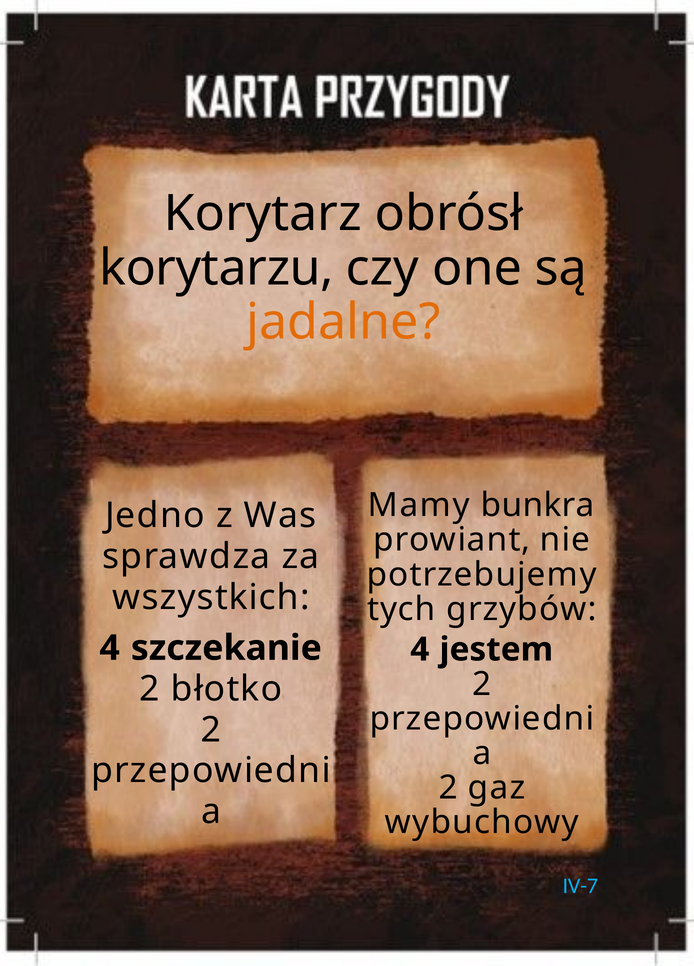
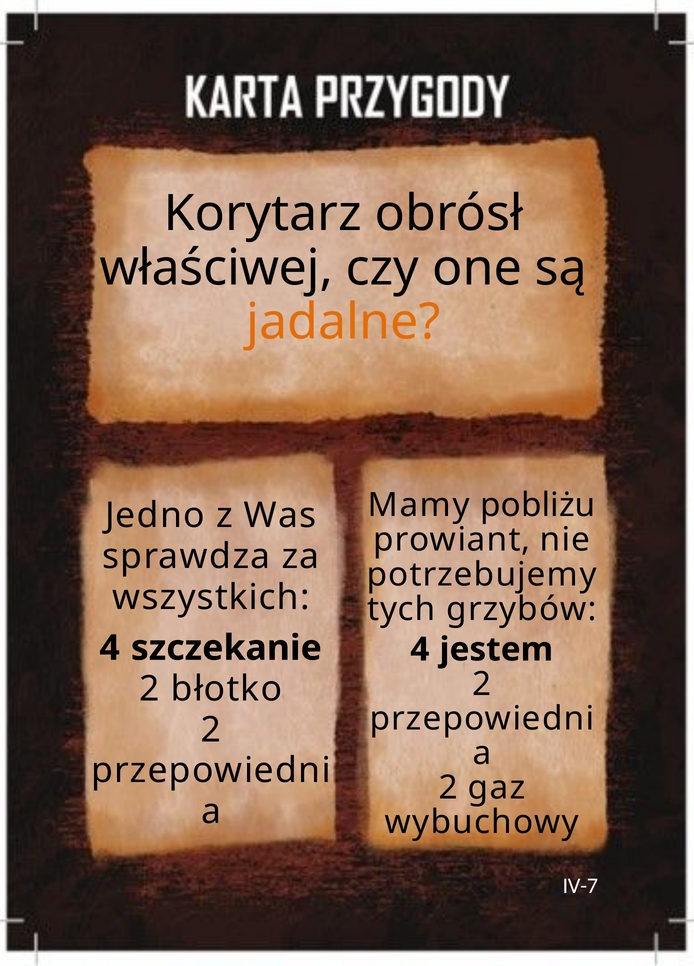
korytarzu: korytarzu -> właściwej (216, 268)
bunkra: bunkra -> pobliżu (538, 505)
IV-7 colour: light blue -> white (580, 885)
